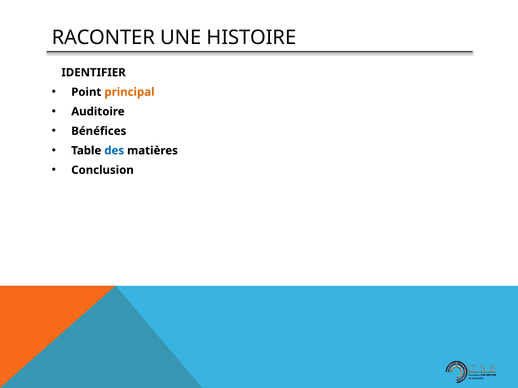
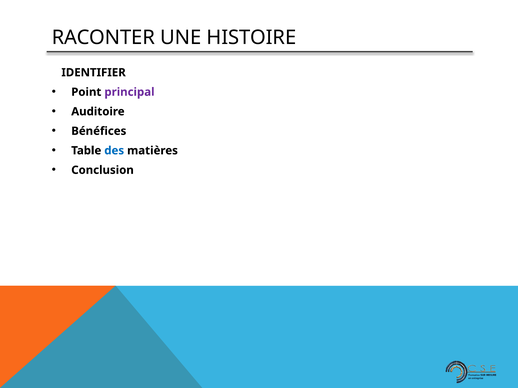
principal colour: orange -> purple (129, 92)
